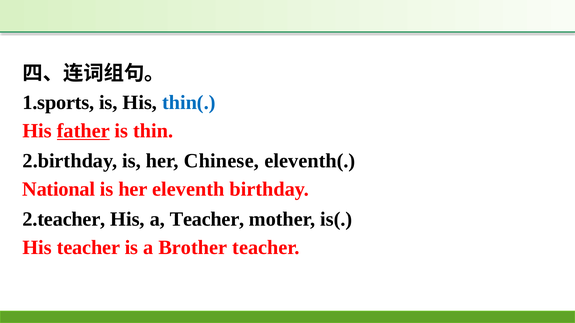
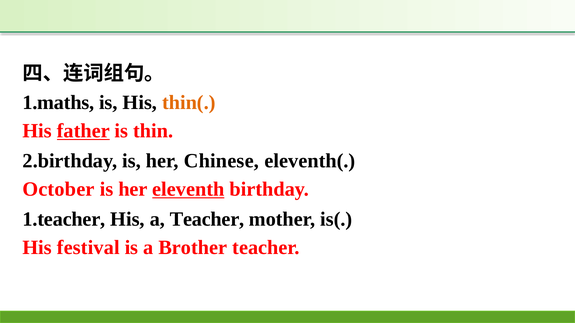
1.sports: 1.sports -> 1.maths (58, 103)
thin( colour: blue -> orange (189, 103)
National: National -> October (59, 189)
eleventh underline: none -> present (188, 189)
2.teacher: 2.teacher -> 1.teacher (64, 220)
His teacher: teacher -> festival (88, 248)
